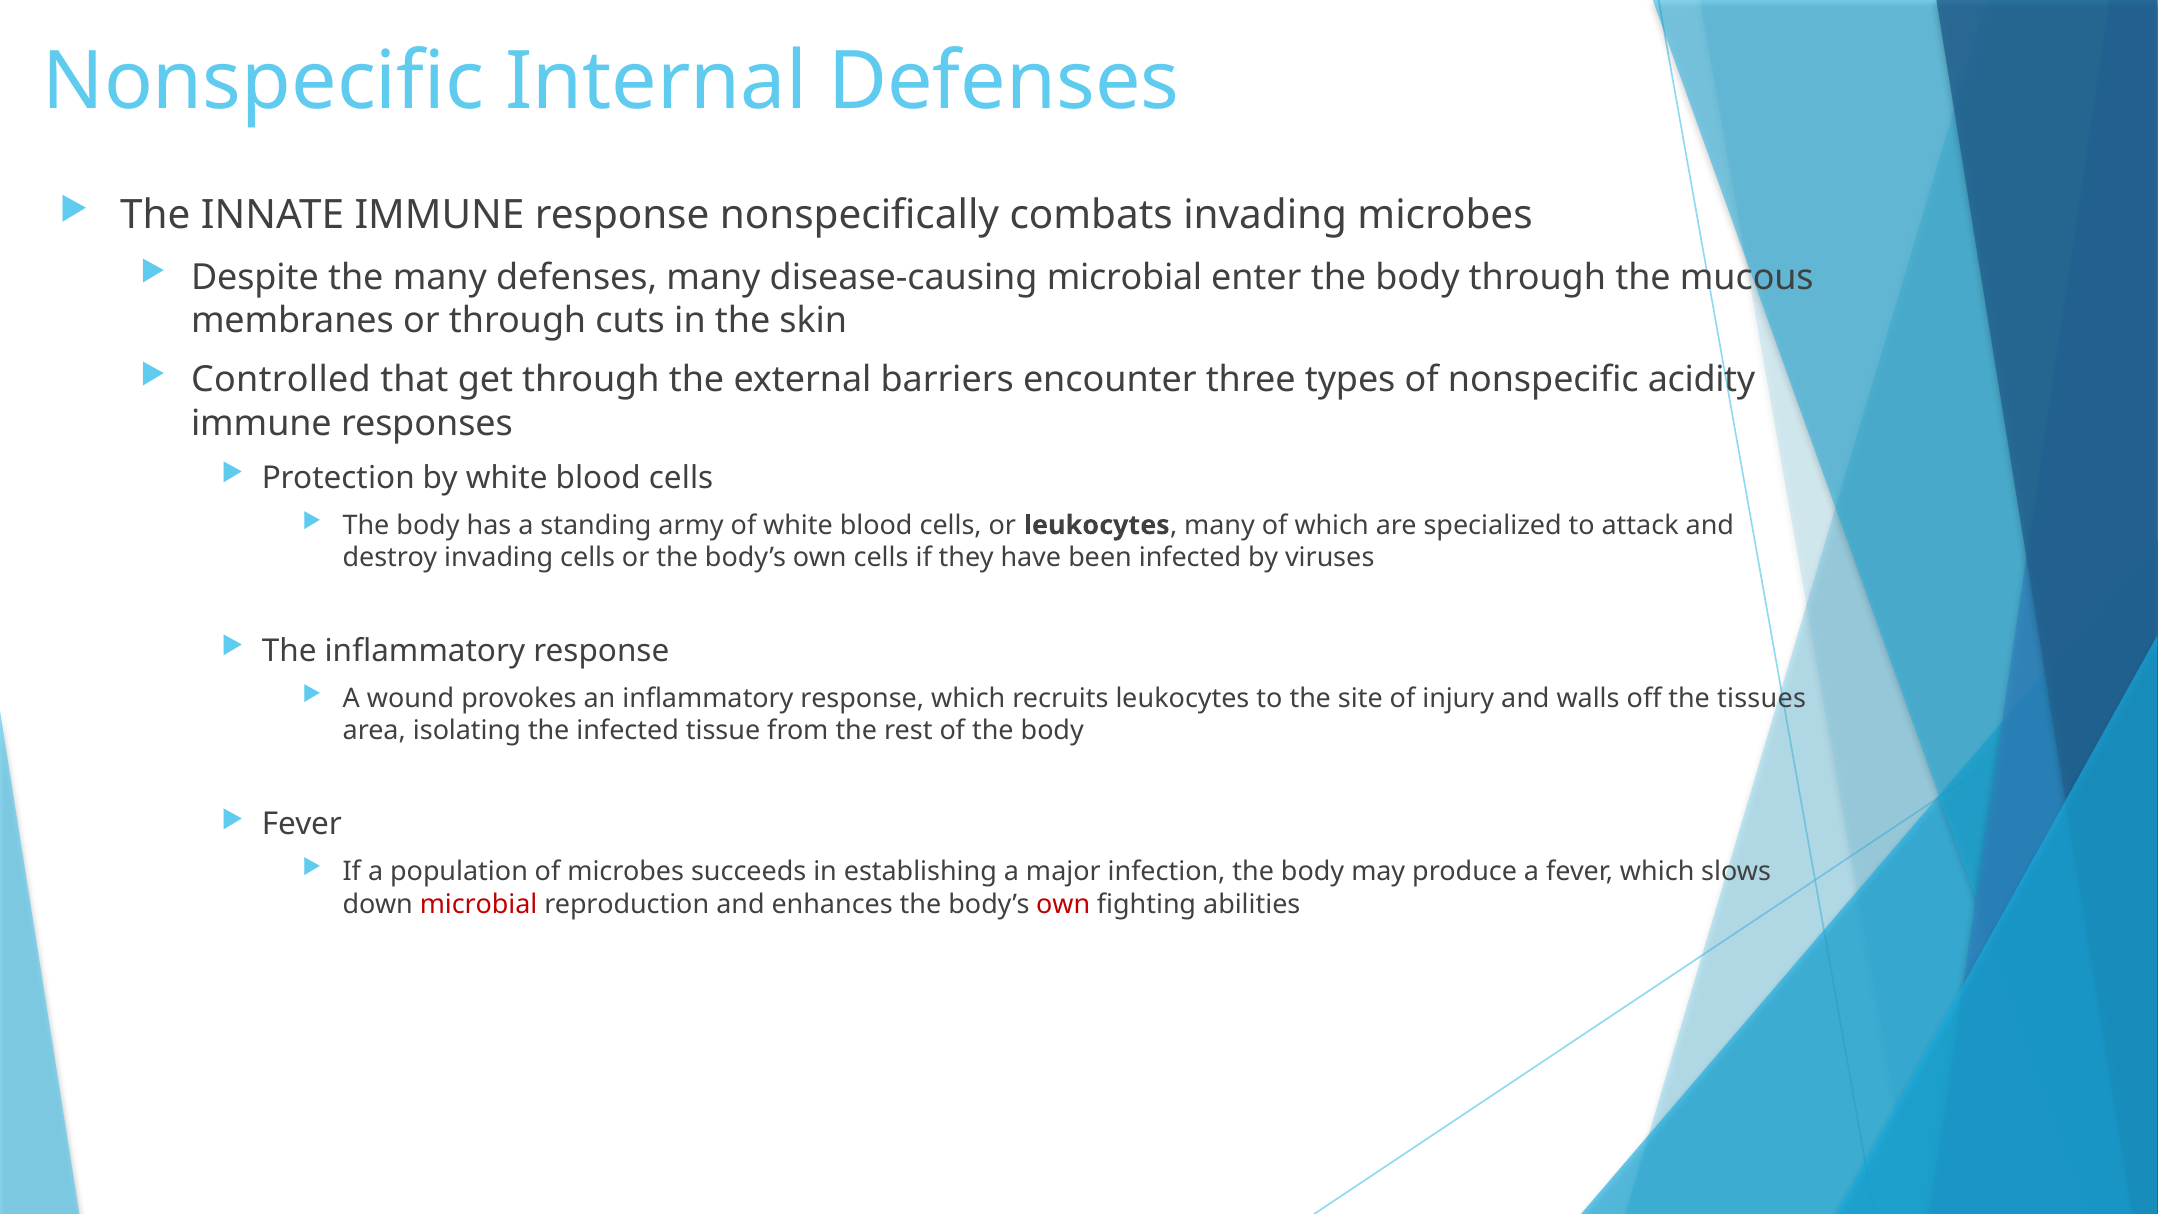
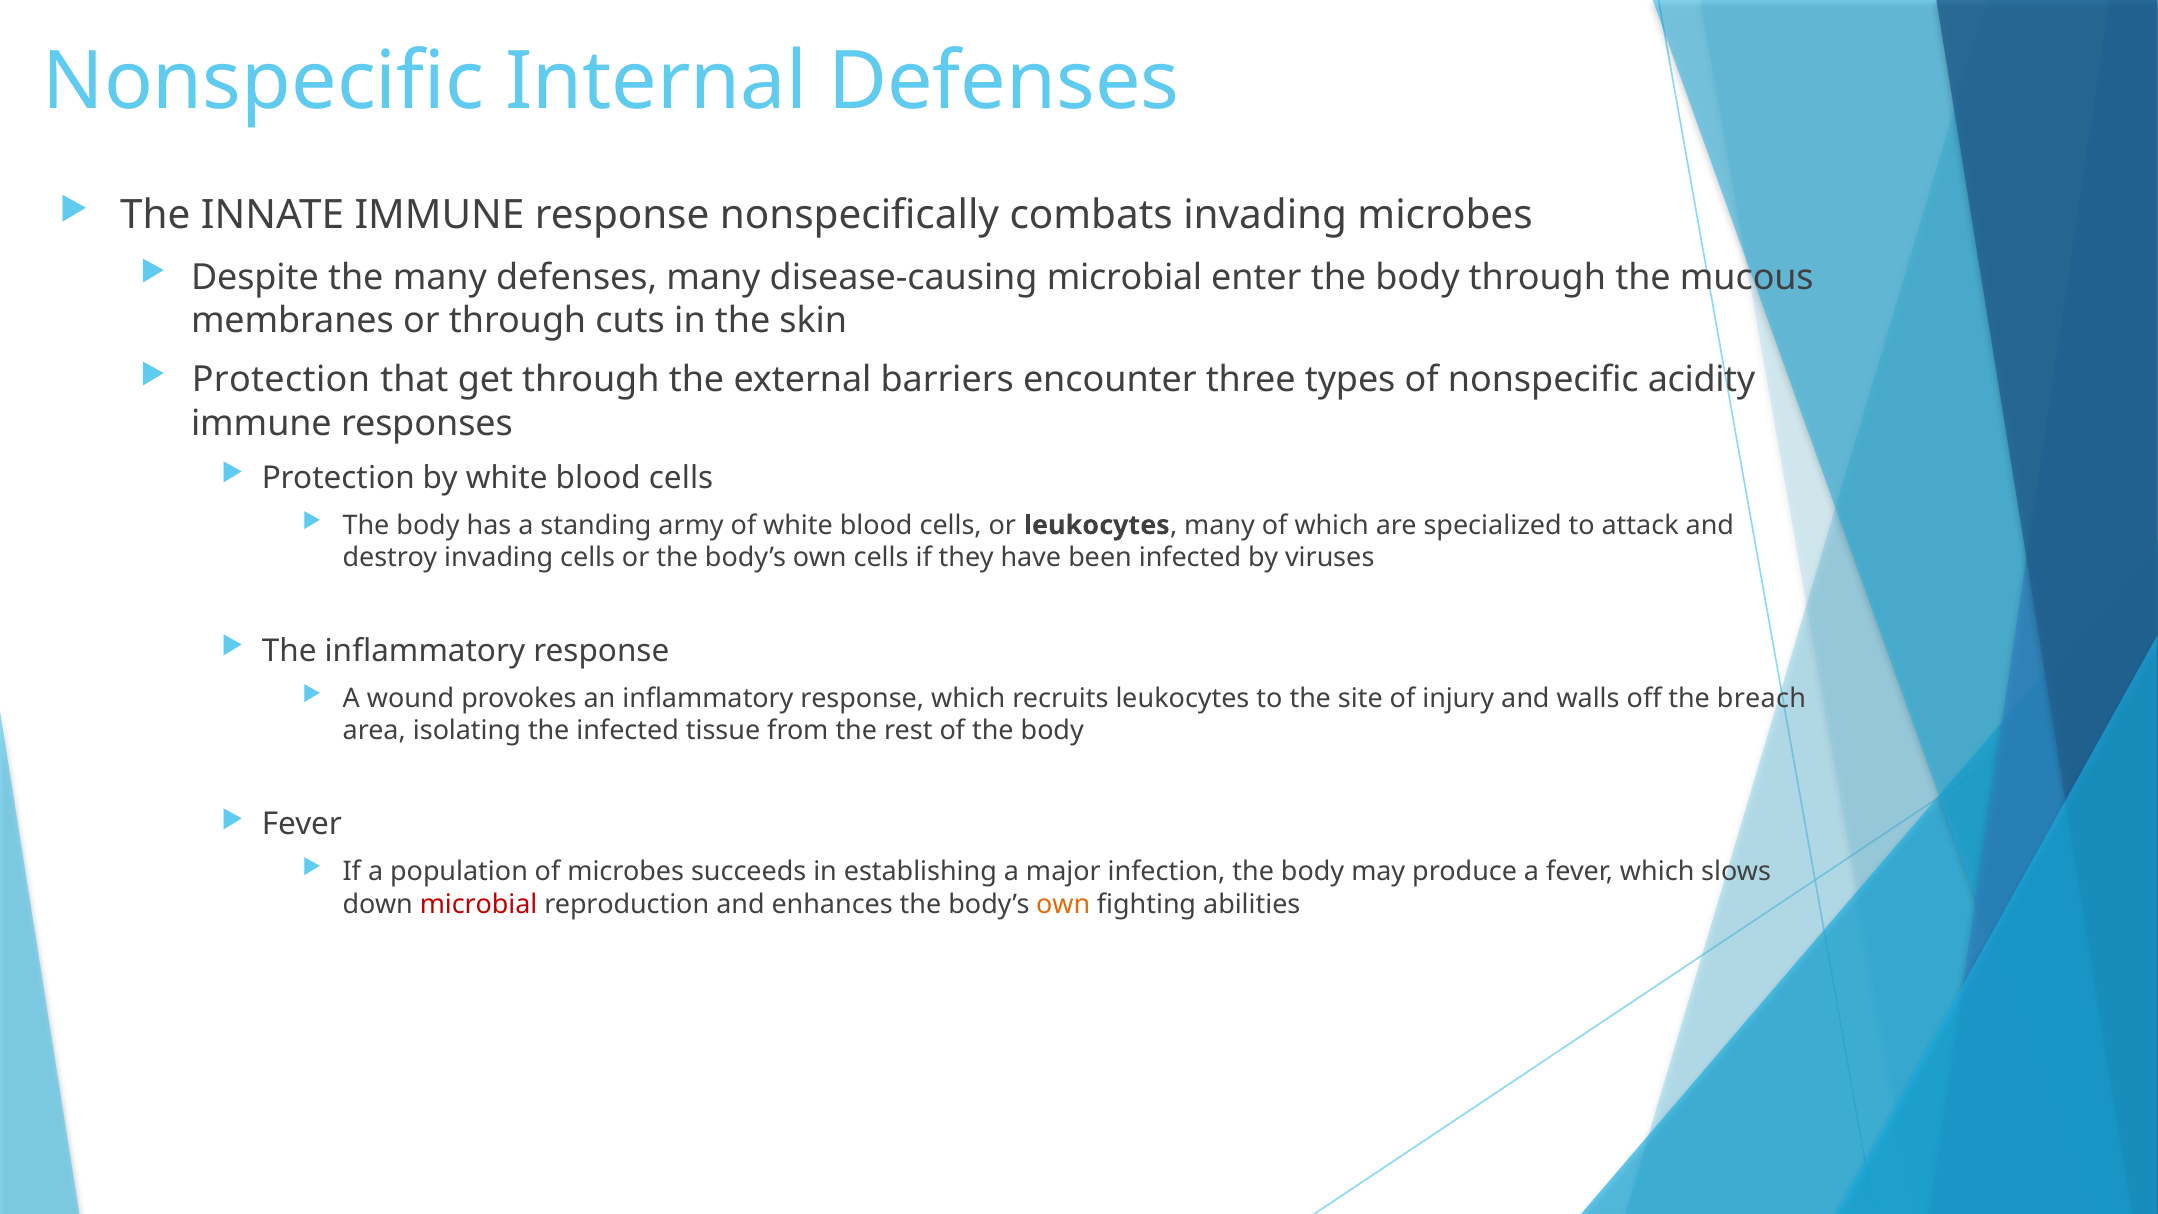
Controlled: Controlled -> Protection (281, 380)
tissues: tissues -> breach (1761, 698)
own colour: red -> orange (1063, 904)
